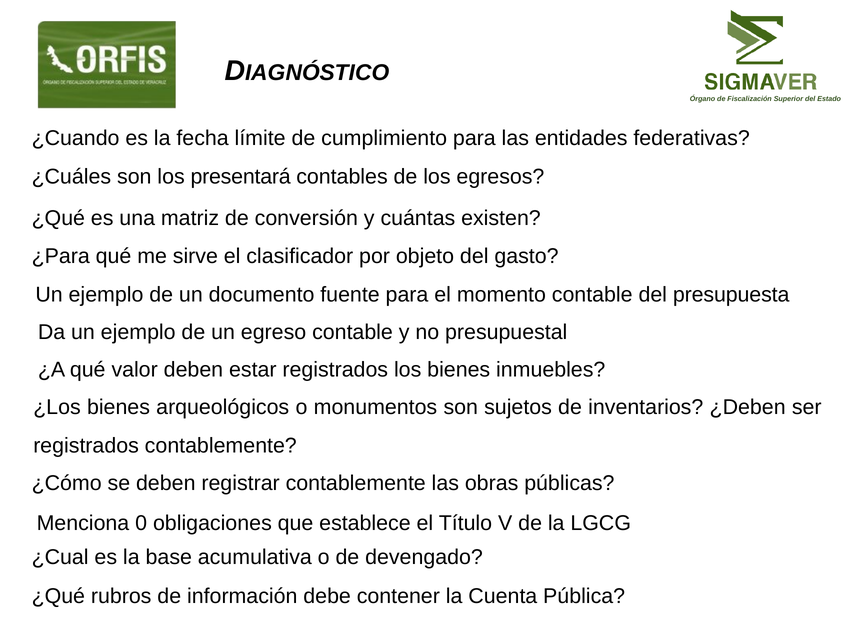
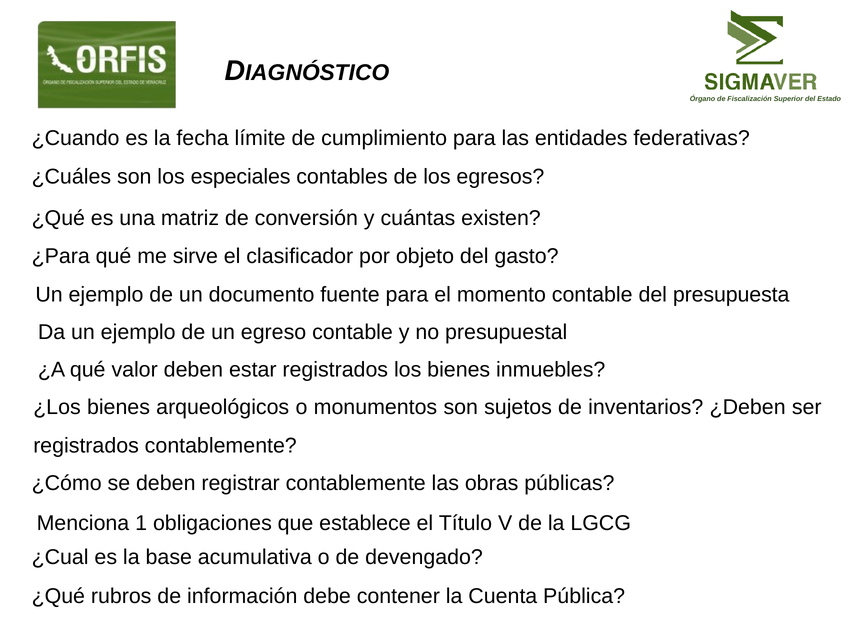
presentará: presentará -> especiales (241, 177)
0: 0 -> 1 (141, 523)
